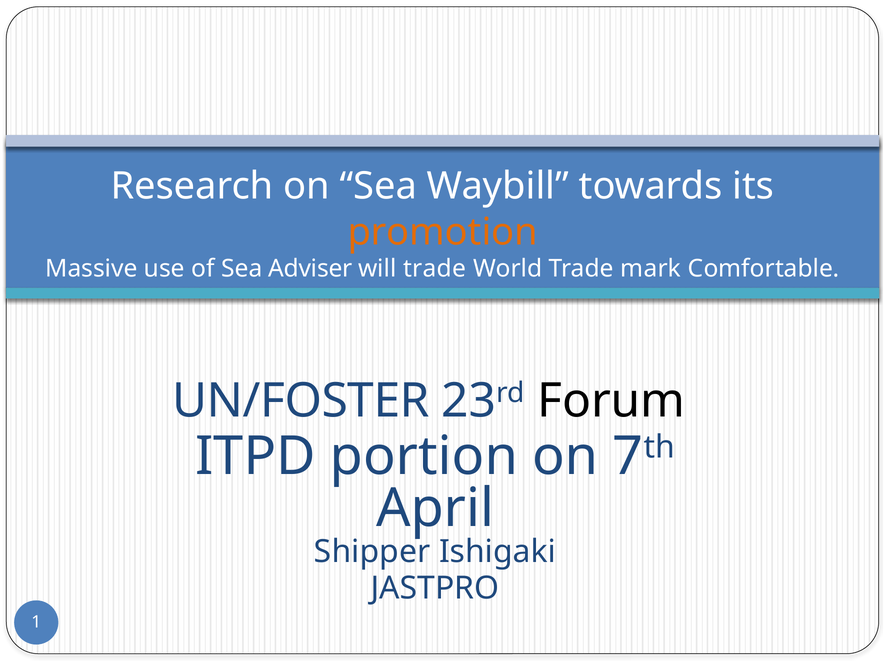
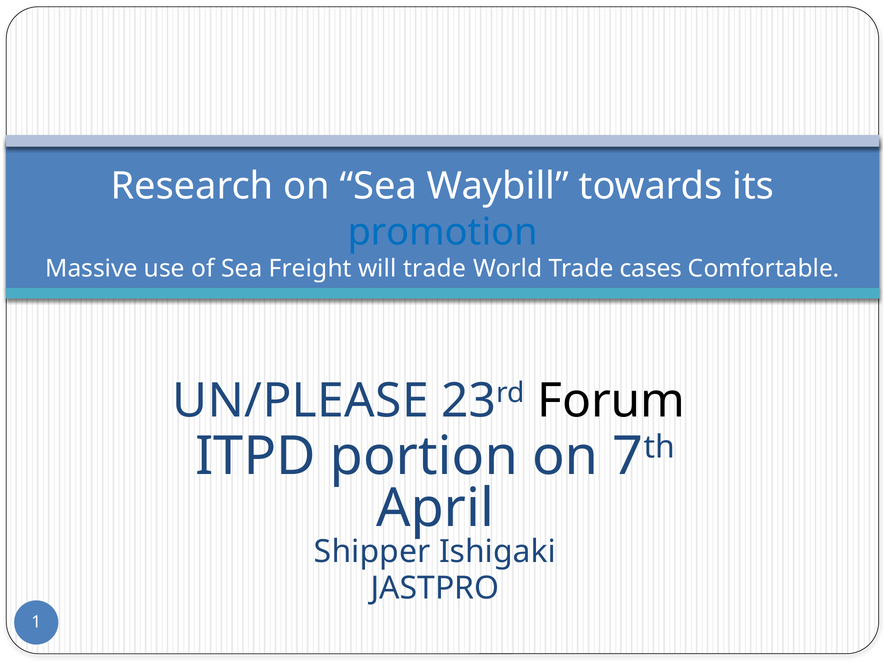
promotion colour: orange -> blue (443, 232)
Adviser: Adviser -> Freight (310, 269)
mark: mark -> cases (651, 269)
UN/FOSTER: UN/FOSTER -> UN/PLEASE (301, 401)
